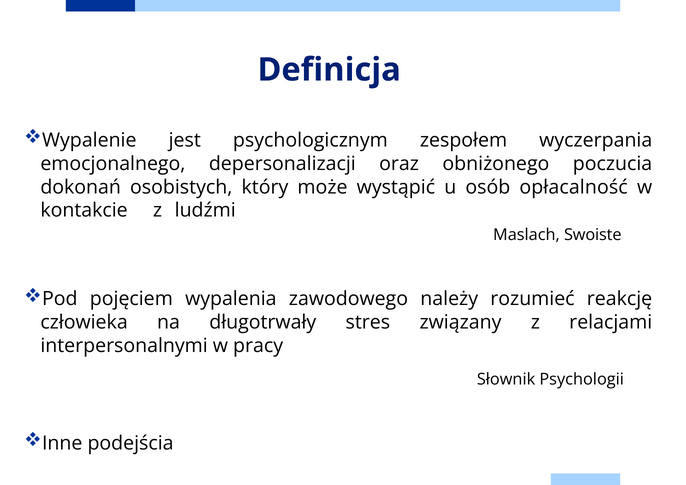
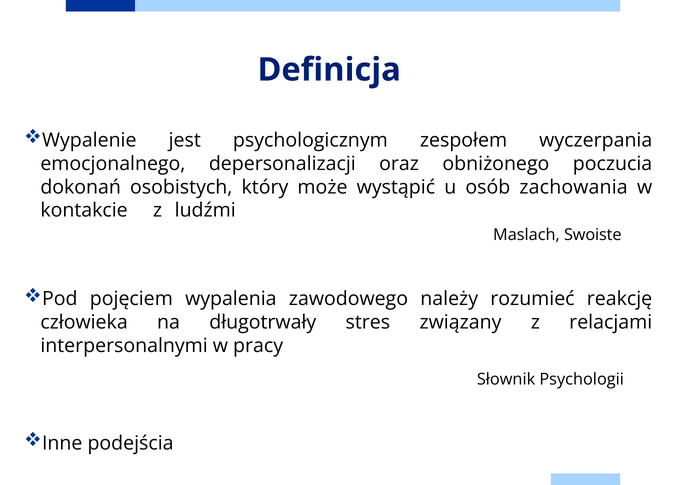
opłacalność: opłacalność -> zachowania (574, 187)
